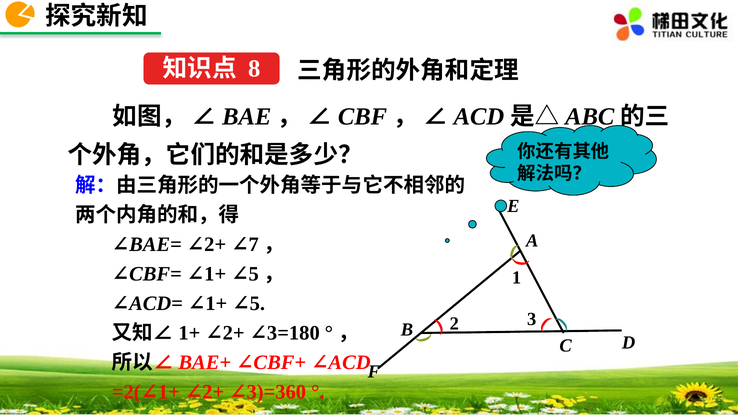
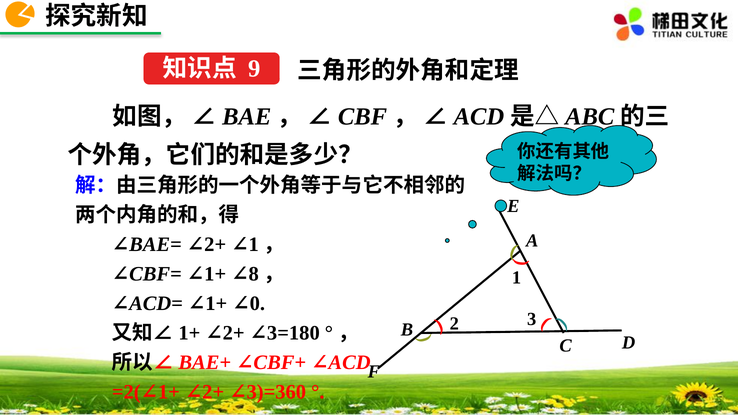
8: 8 -> 9 (254, 69)
7: 7 -> 1 (254, 245)
5: 5 -> 8 (254, 274)
5: 5 -> 0 (257, 304)
